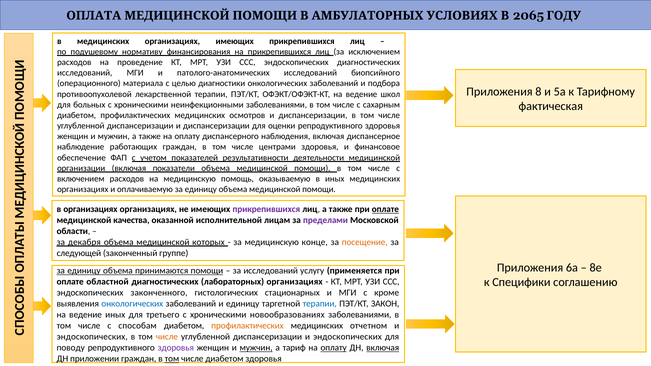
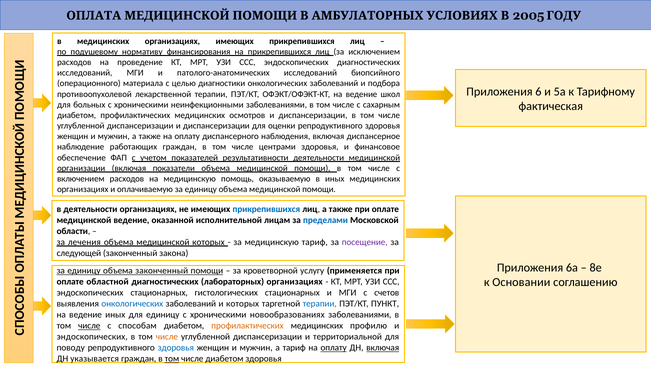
2065: 2065 -> 2005 (528, 16)
8: 8 -> 6 (538, 92)
в организациях: организациях -> деятельности (90, 209)
прикрепившихся colour: purple -> blue (266, 209)
оплате underline: present -> none (385, 209)
медицинской качества: качества -> ведение (131, 220)
пределами colour: purple -> blue (325, 220)
декабря: декабря -> лечения (84, 242)
медицинскую конце: конце -> тариф (315, 242)
посещение colour: orange -> purple (365, 242)
группе: группе -> закона (174, 253)
объема принимаются: принимаются -> законченный (162, 271)
за исследований: исследований -> кроветворной (271, 271)
Специфики: Специфики -> Основании (521, 282)
эндоскопических законченного: законченного -> стационарных (159, 293)
кроме: кроме -> счетов (387, 293)
и единицу: единицу -> которых (243, 304)
ЗАКОН: ЗАКОН -> ПУНКТ (385, 304)
для третьего: третьего -> единицу (163, 315)
числе underline: none -> present (89, 326)
отчетном: отчетном -> профилю (369, 326)
диспансеризации и эндоскопических: эндоскопических -> территориальной (348, 337)
здоровья colour: purple -> blue (176, 348)
мужчин underline: present -> none (256, 348)
приложении: приложении -> указывается (95, 359)
